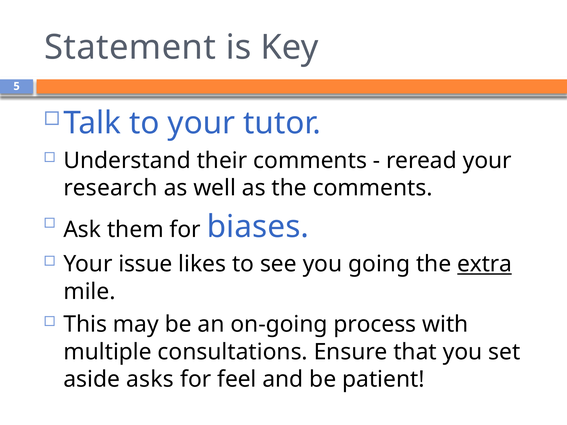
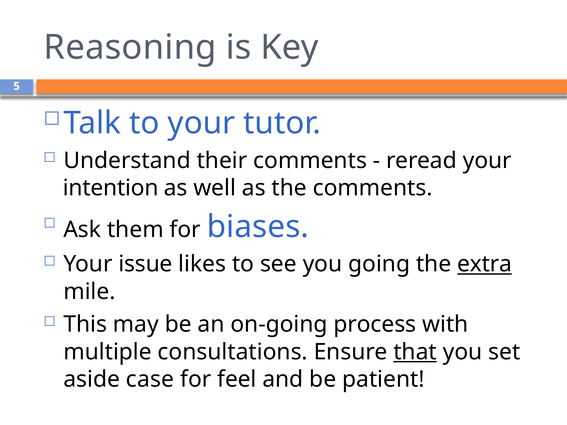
Statement: Statement -> Reasoning (130, 47)
research: research -> intention (111, 188)
that underline: none -> present (415, 352)
asks: asks -> case (150, 379)
